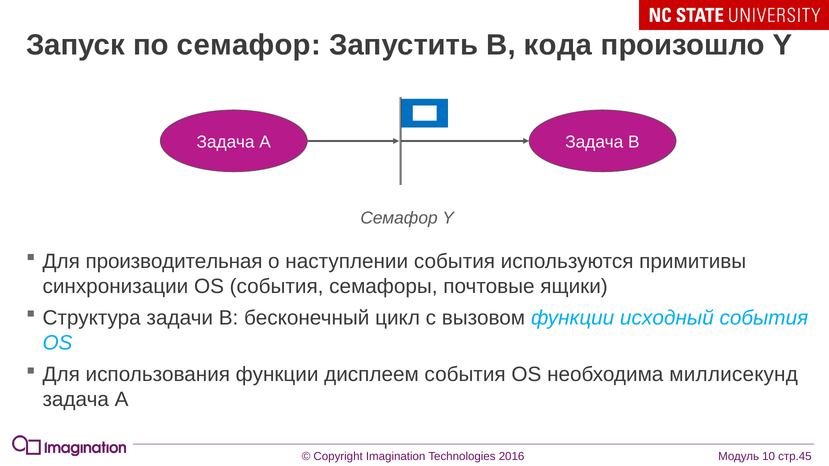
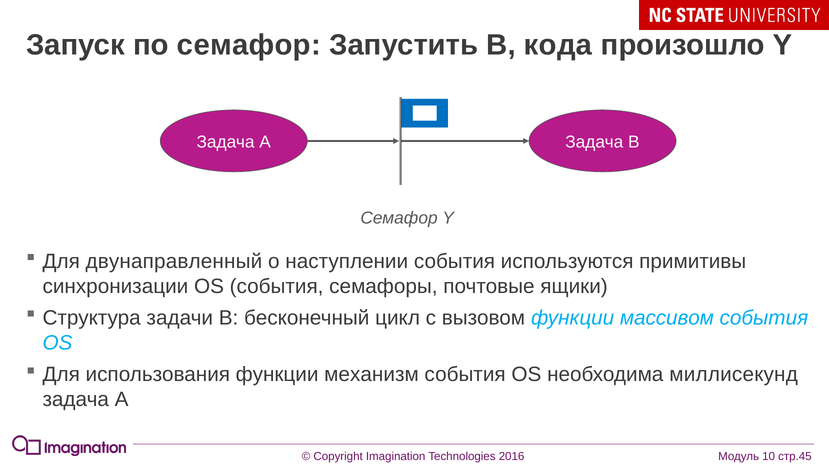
производительная: производительная -> двунаправленный (174, 262)
исходный: исходный -> массивом (667, 318)
дисплеем: дисплеем -> механизм (371, 375)
